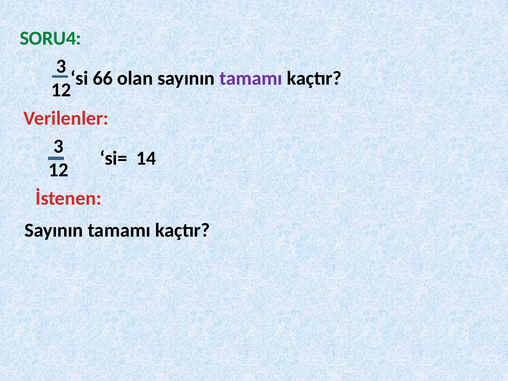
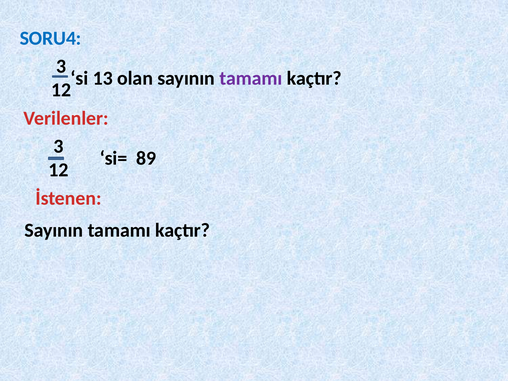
SORU4 colour: green -> blue (51, 38)
66: 66 -> 13 (103, 78)
14: 14 -> 89 (146, 158)
